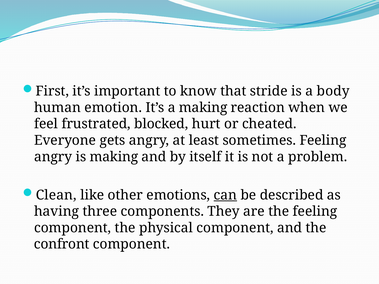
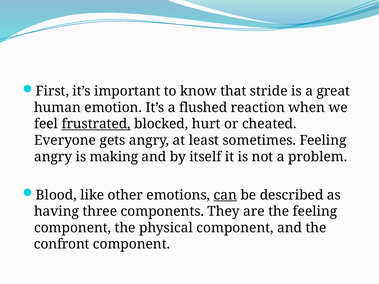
body: body -> great (333, 91)
a making: making -> flushed (203, 108)
frustrated underline: none -> present (96, 124)
Clean: Clean -> Blood (56, 195)
